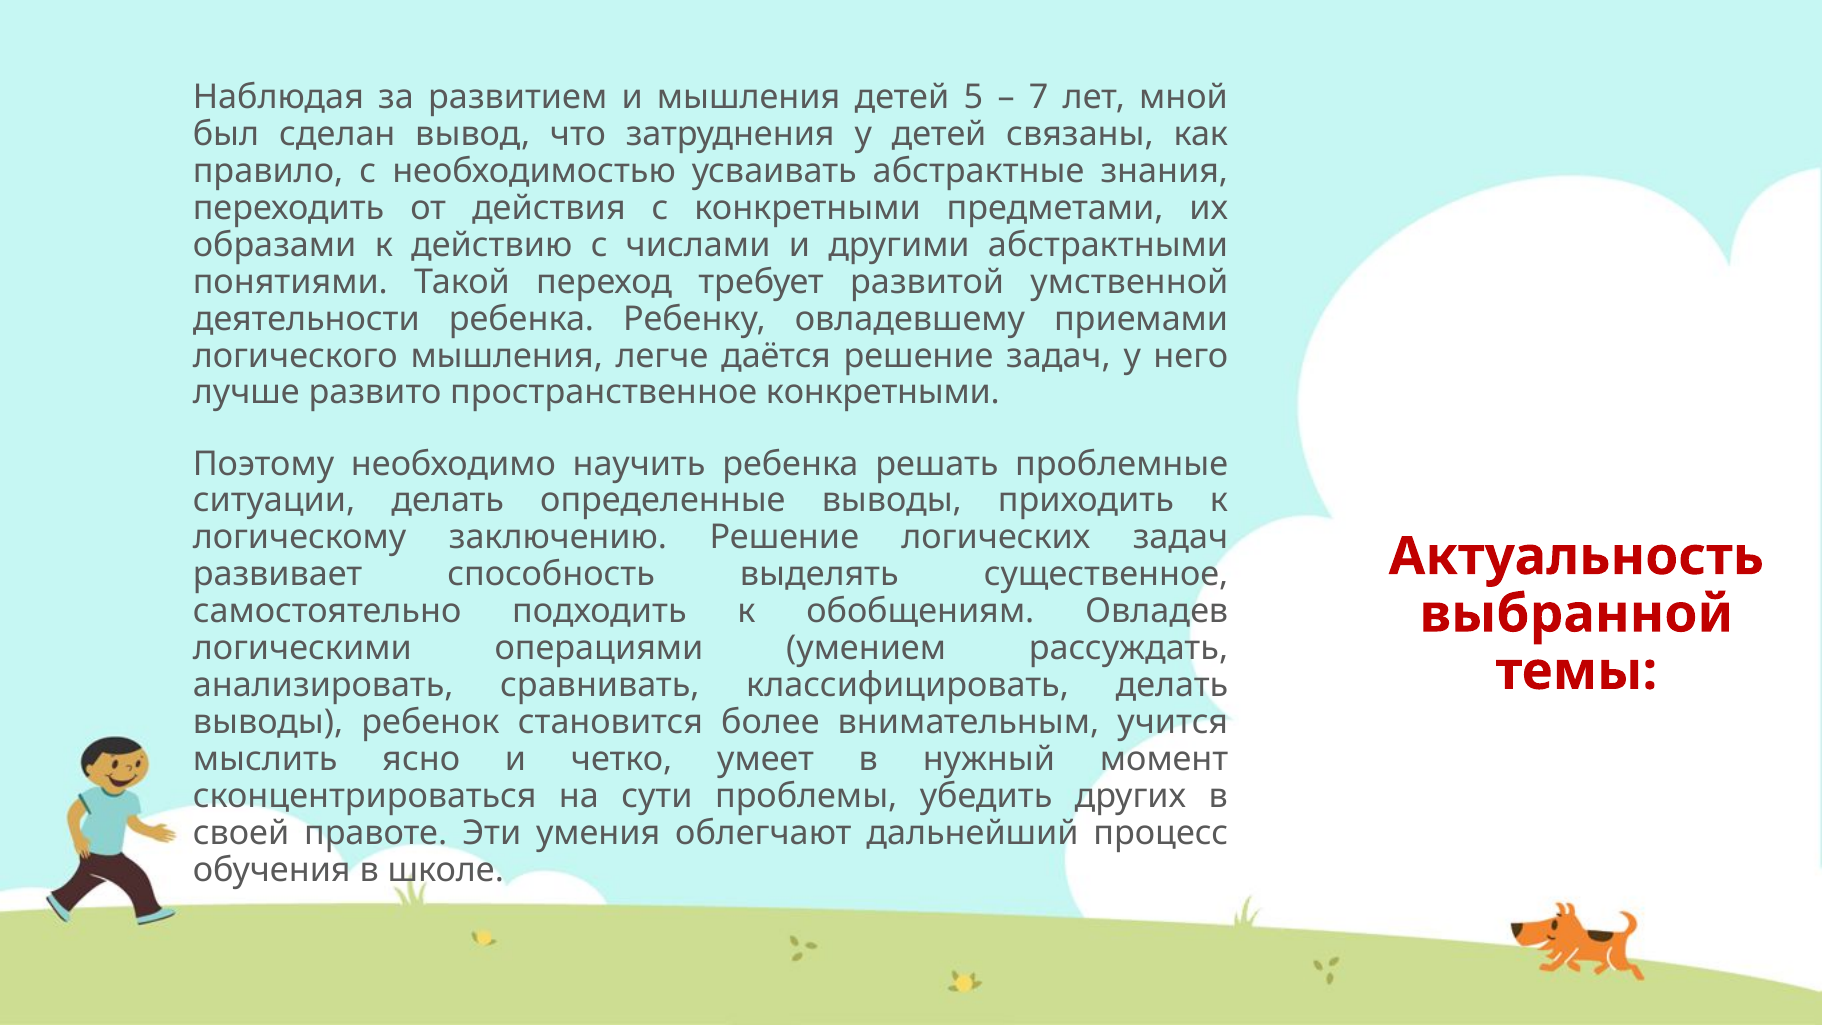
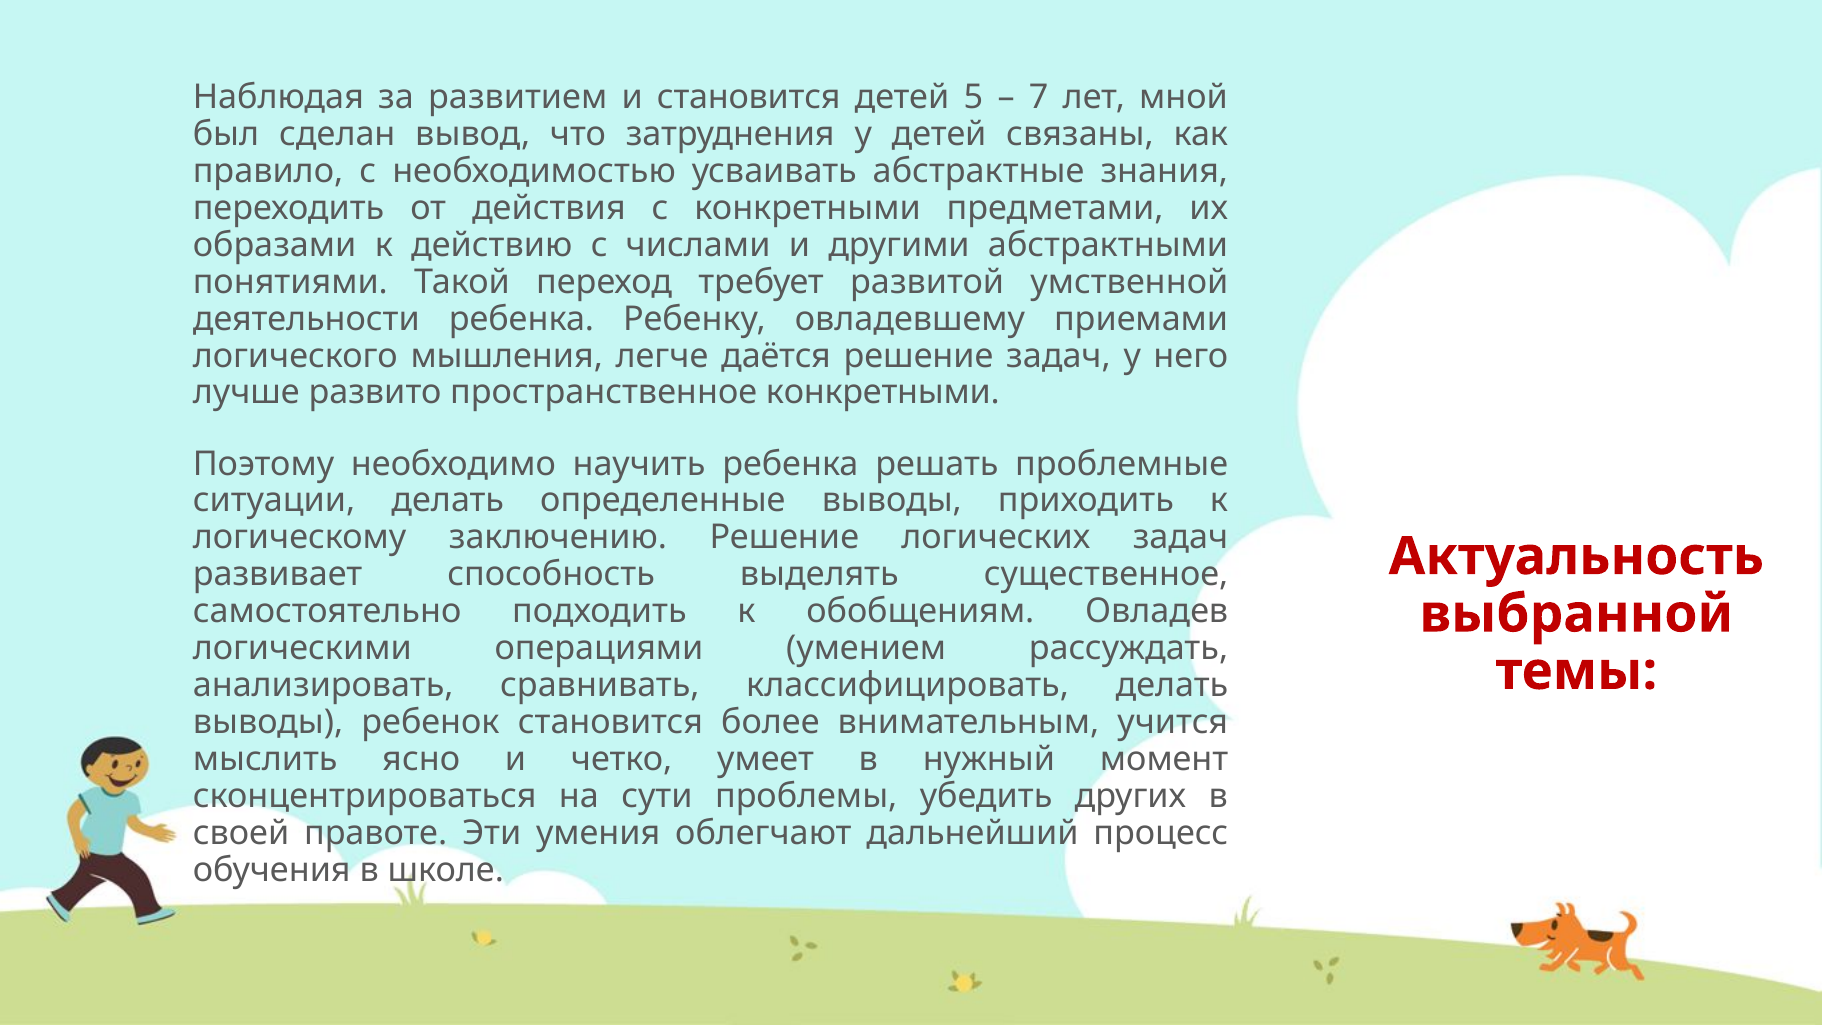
и мышления: мышления -> становится (749, 97)
